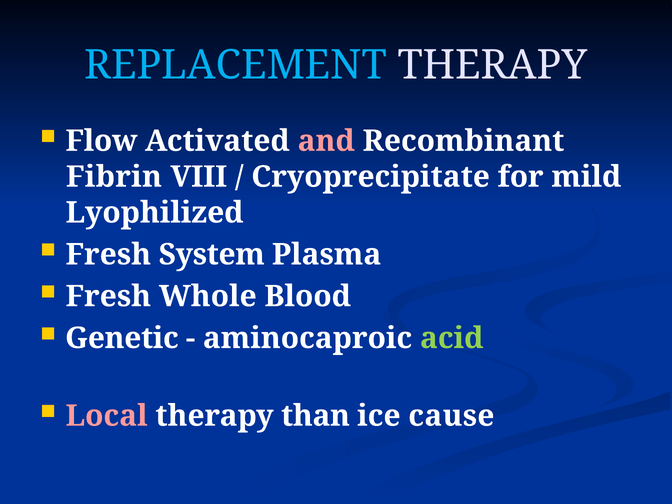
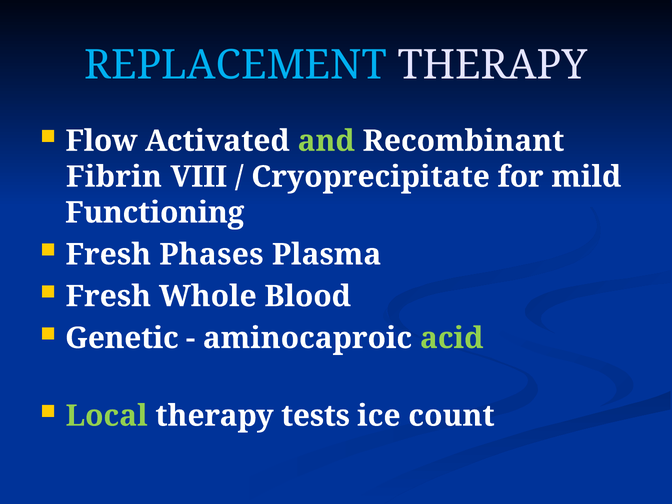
and colour: pink -> light green (326, 141)
Lyophilized: Lyophilized -> Functioning (155, 213)
System: System -> Phases (211, 255)
Local colour: pink -> light green (107, 416)
than: than -> tests (316, 416)
cause: cause -> count (451, 416)
